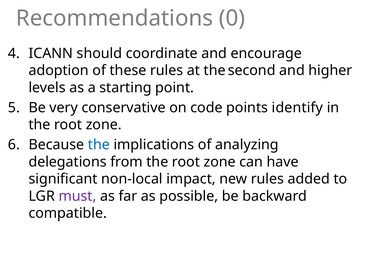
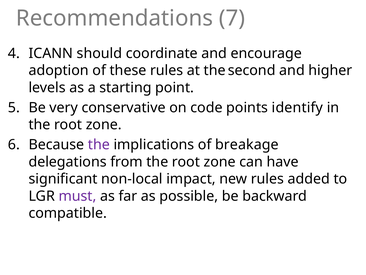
0: 0 -> 7 (232, 18)
the colour: blue -> purple (99, 144)
analyzing: analyzing -> breakage (247, 144)
